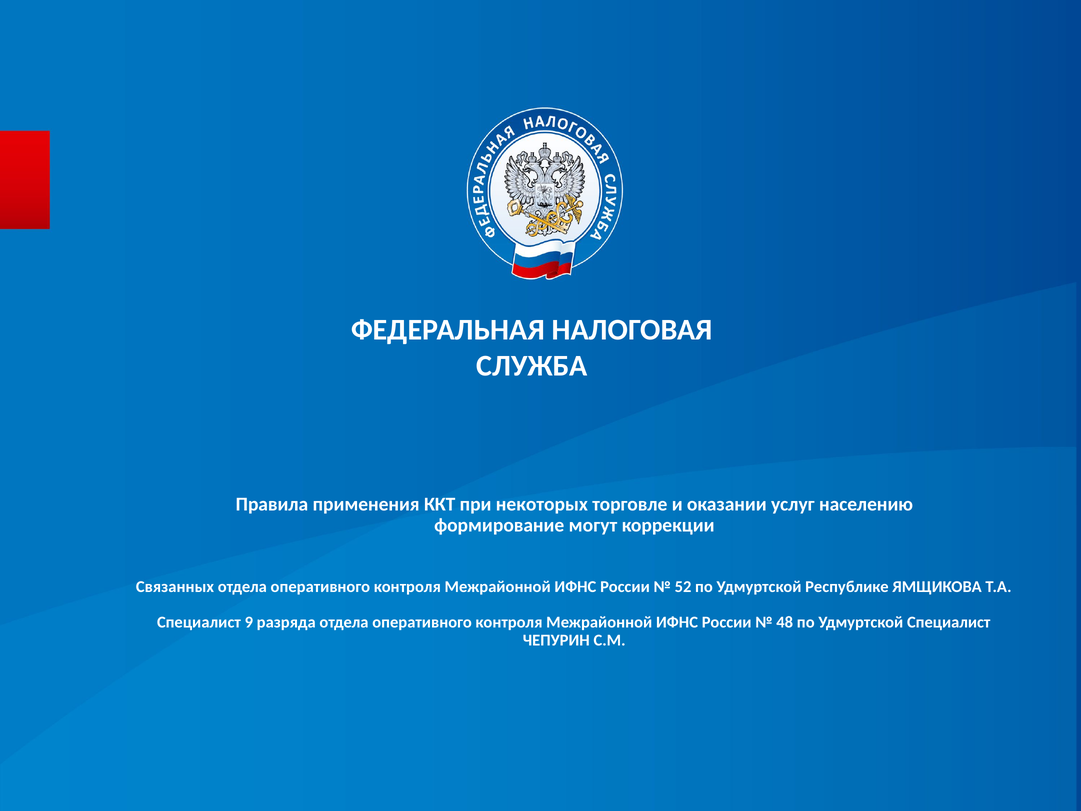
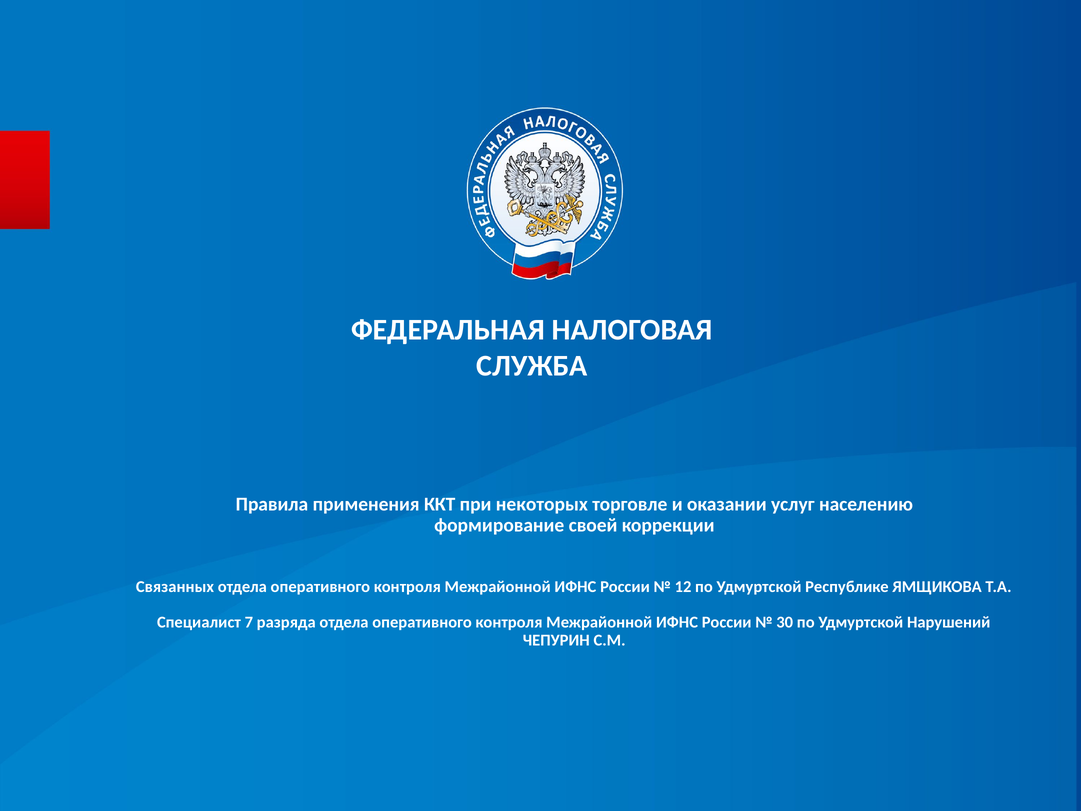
могут: могут -> своей (593, 525)
52: 52 -> 12 (683, 586)
9: 9 -> 7 (249, 622)
48: 48 -> 30 (785, 622)
Удмуртской Специалист: Специалист -> Нарушений (949, 622)
